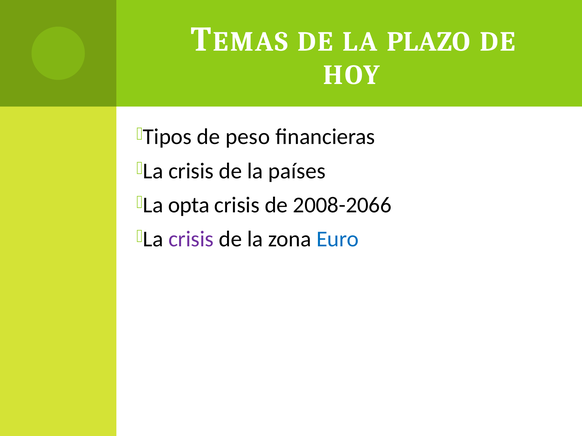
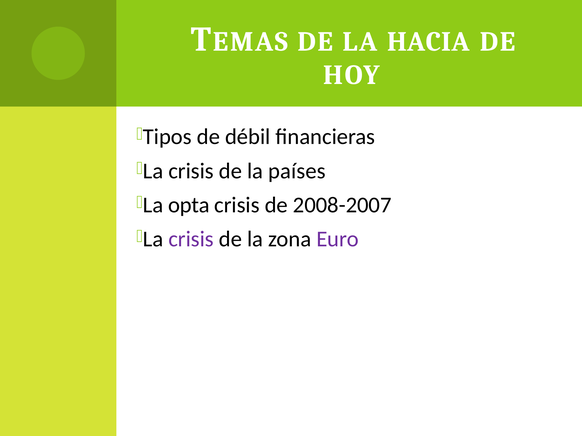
PLAZO: PLAZO -> HACIA (428, 42)
peso: peso -> débil (248, 137)
2008-2066: 2008-2066 -> 2008-2007 (342, 205)
Euro colour: blue -> purple (338, 239)
